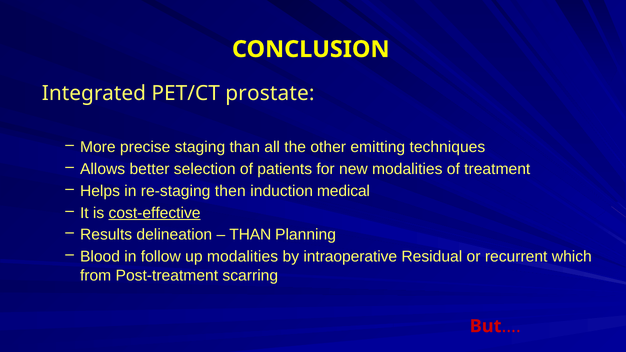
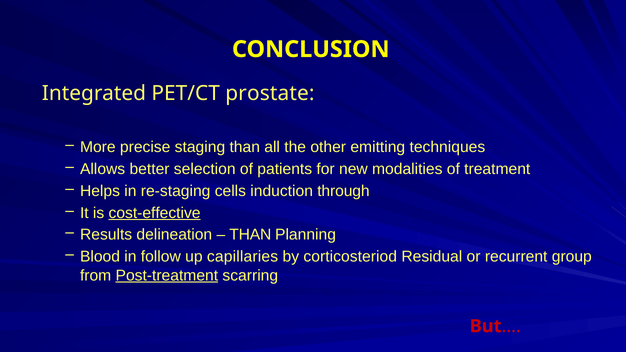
then: then -> cells (230, 191)
medical: medical -> through (343, 191)
up modalities: modalities -> capillaries (243, 257)
intraoperative: intraoperative -> corticosteriod (350, 257)
which: which -> group (572, 257)
Post-treatment underline: none -> present (167, 276)
